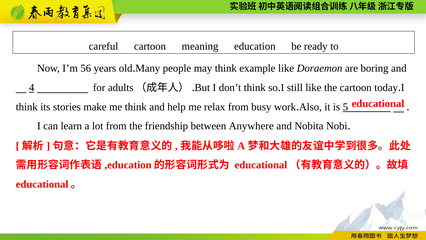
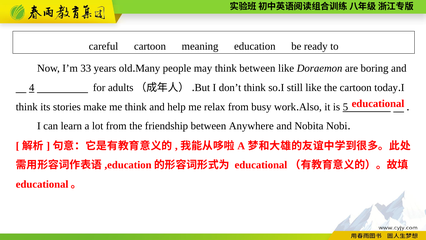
56: 56 -> 33 (86, 68)
think example: example -> between (257, 68)
